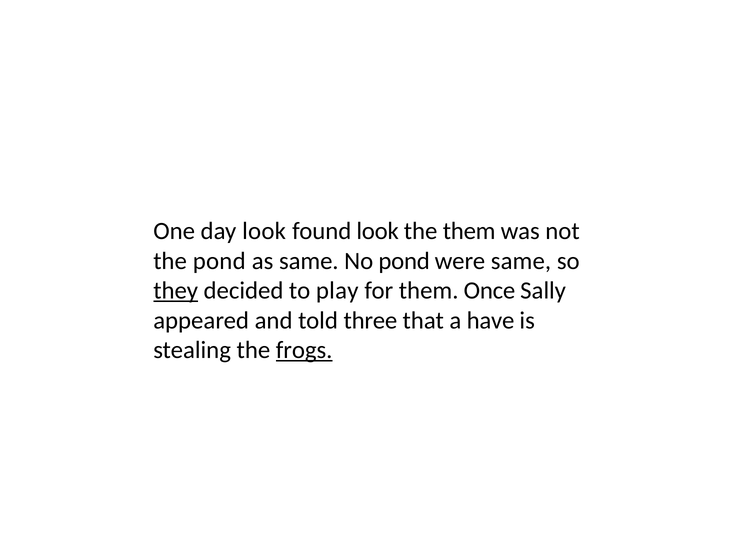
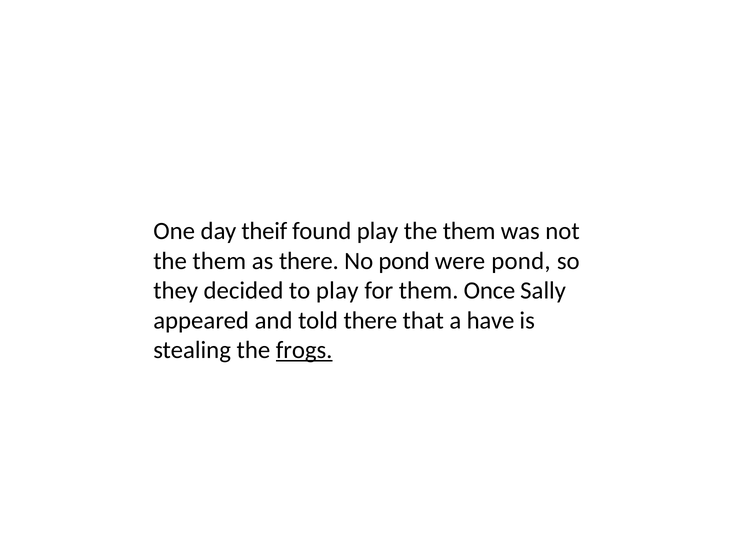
day look: look -> theif (264, 231)
found look: look -> play (378, 231)
pond: pond -> them (219, 261)
as same: same -> there (309, 261)
were same: same -> pond (521, 261)
they underline: present -> none (176, 291)
told three: three -> there (370, 320)
